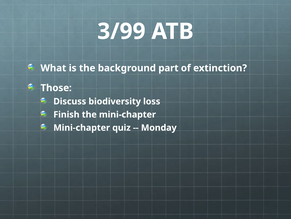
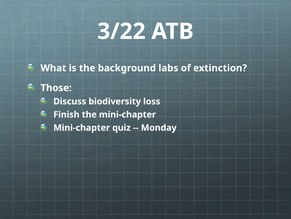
3/99: 3/99 -> 3/22 (121, 31)
part: part -> labs (168, 68)
